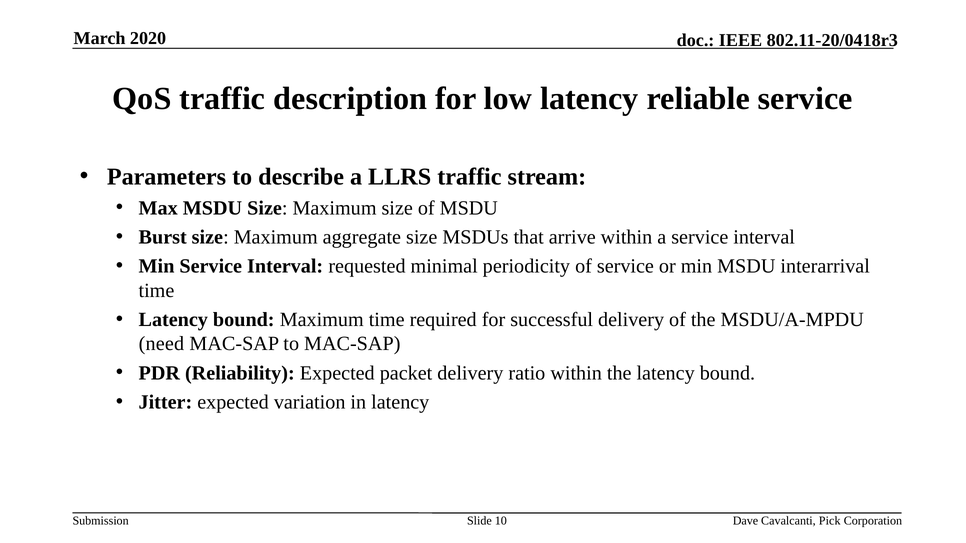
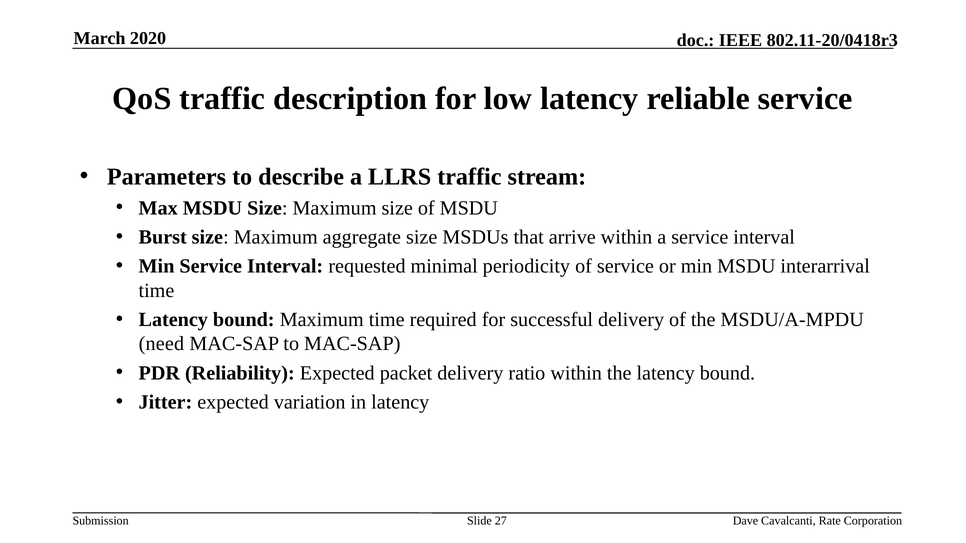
10: 10 -> 27 (501, 521)
Pick: Pick -> Rate (830, 521)
